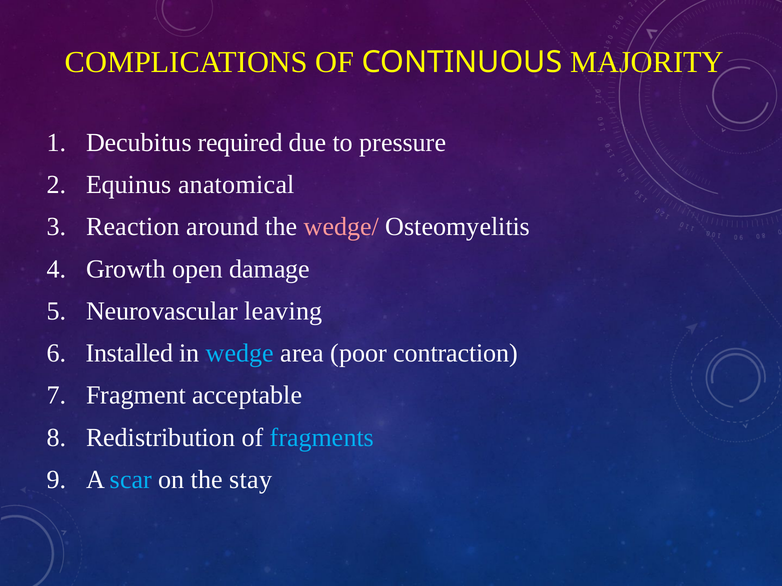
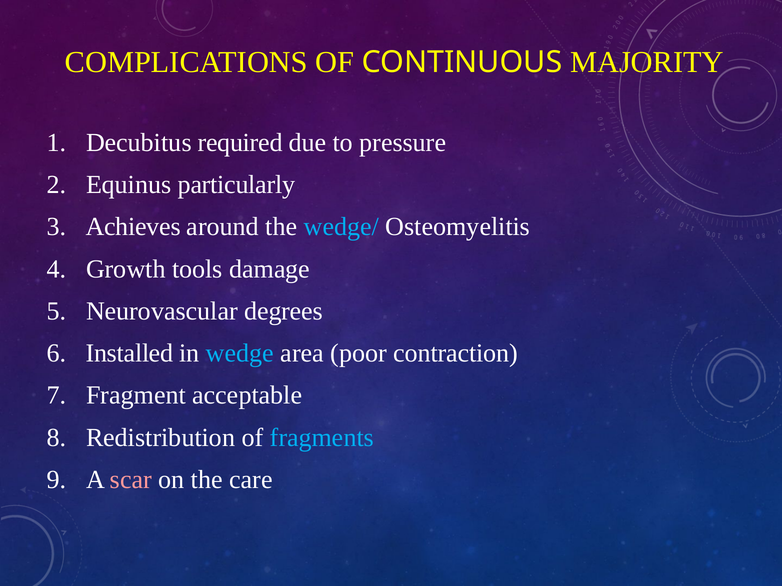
anatomical: anatomical -> particularly (237, 185)
Reaction: Reaction -> Achieves (133, 227)
wedge/ colour: pink -> light blue (341, 227)
open: open -> tools (197, 269)
leaving: leaving -> degrees (284, 311)
scar colour: light blue -> pink (131, 480)
stay: stay -> care (251, 480)
